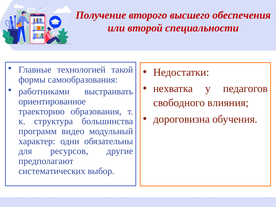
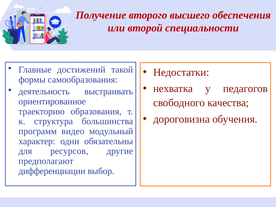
технологией: технологией -> достижений (81, 70)
работниками: работниками -> деятельность (44, 92)
влияния: влияния -> качества (228, 103)
систематических: систематических -> дифференциации (52, 171)
